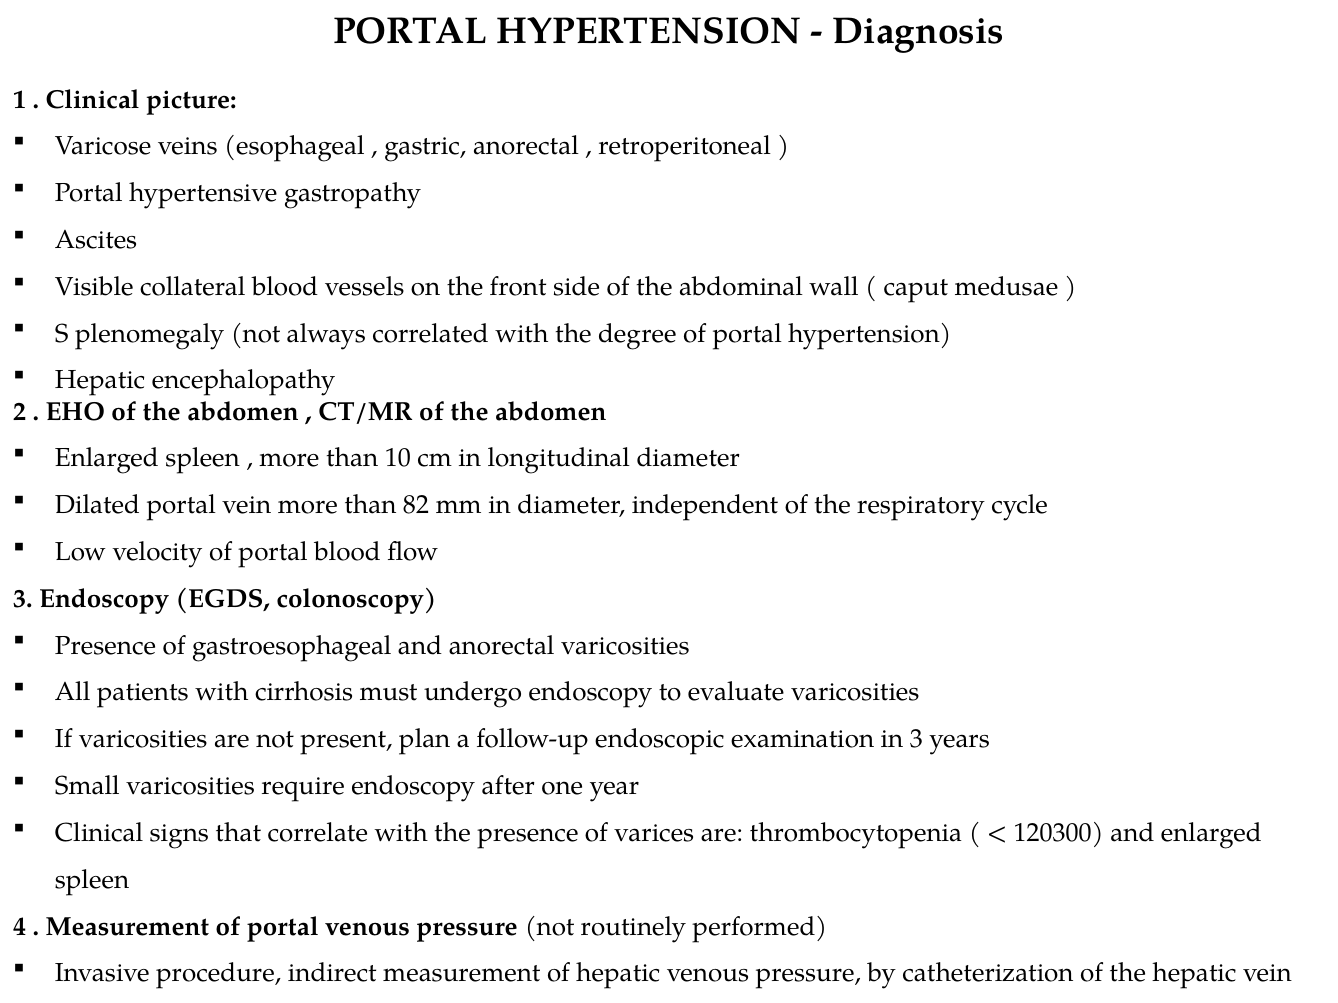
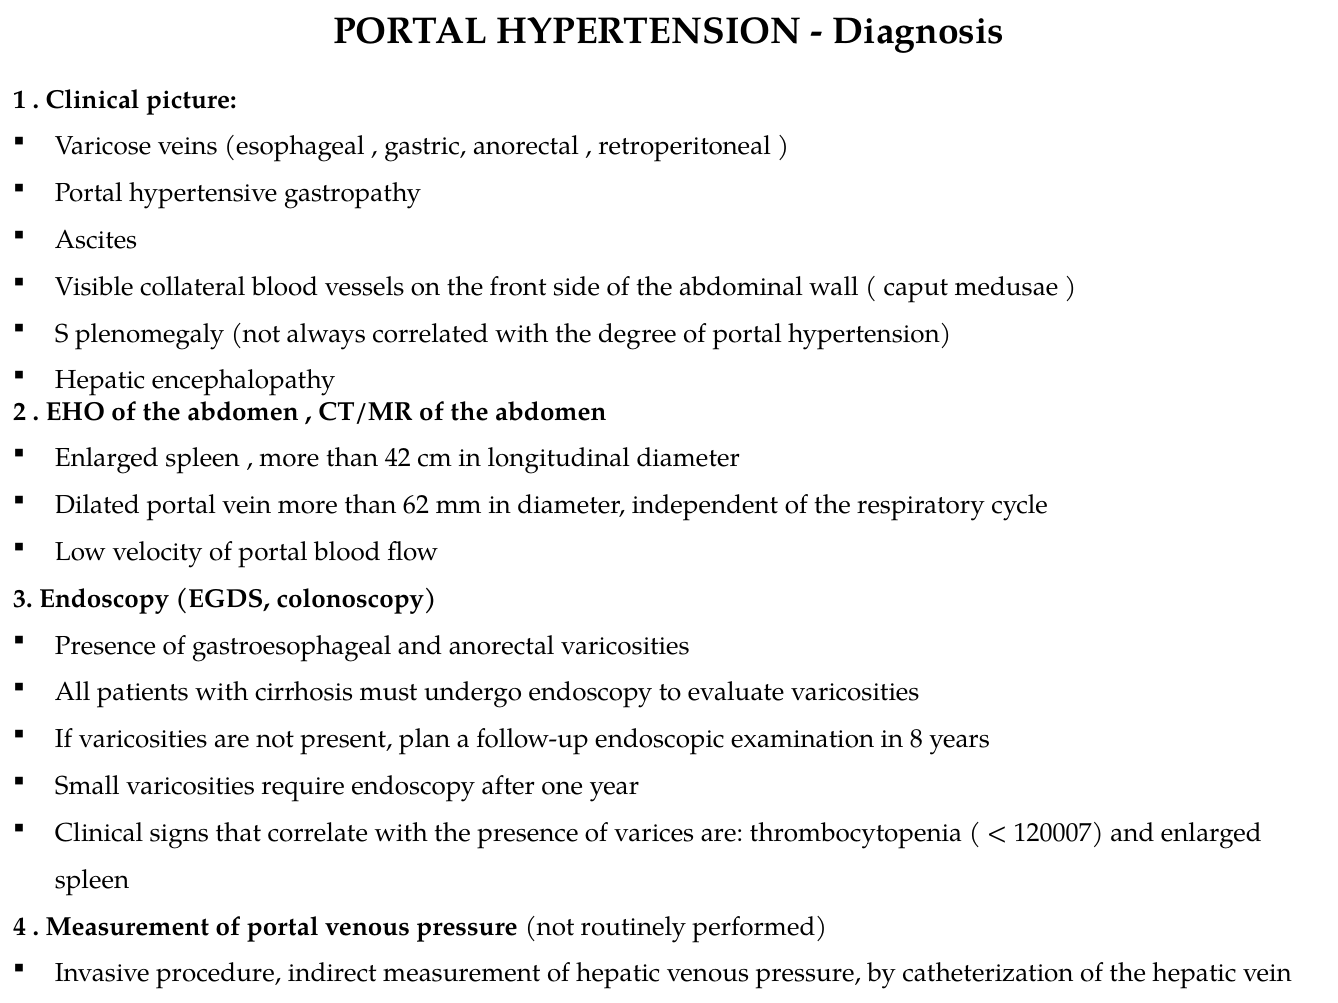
10: 10 -> 42 (398, 459)
82: 82 -> 62 (416, 505)
in 3: 3 -> 8 (916, 740)
120300: 120300 -> 120007 (1059, 833)
